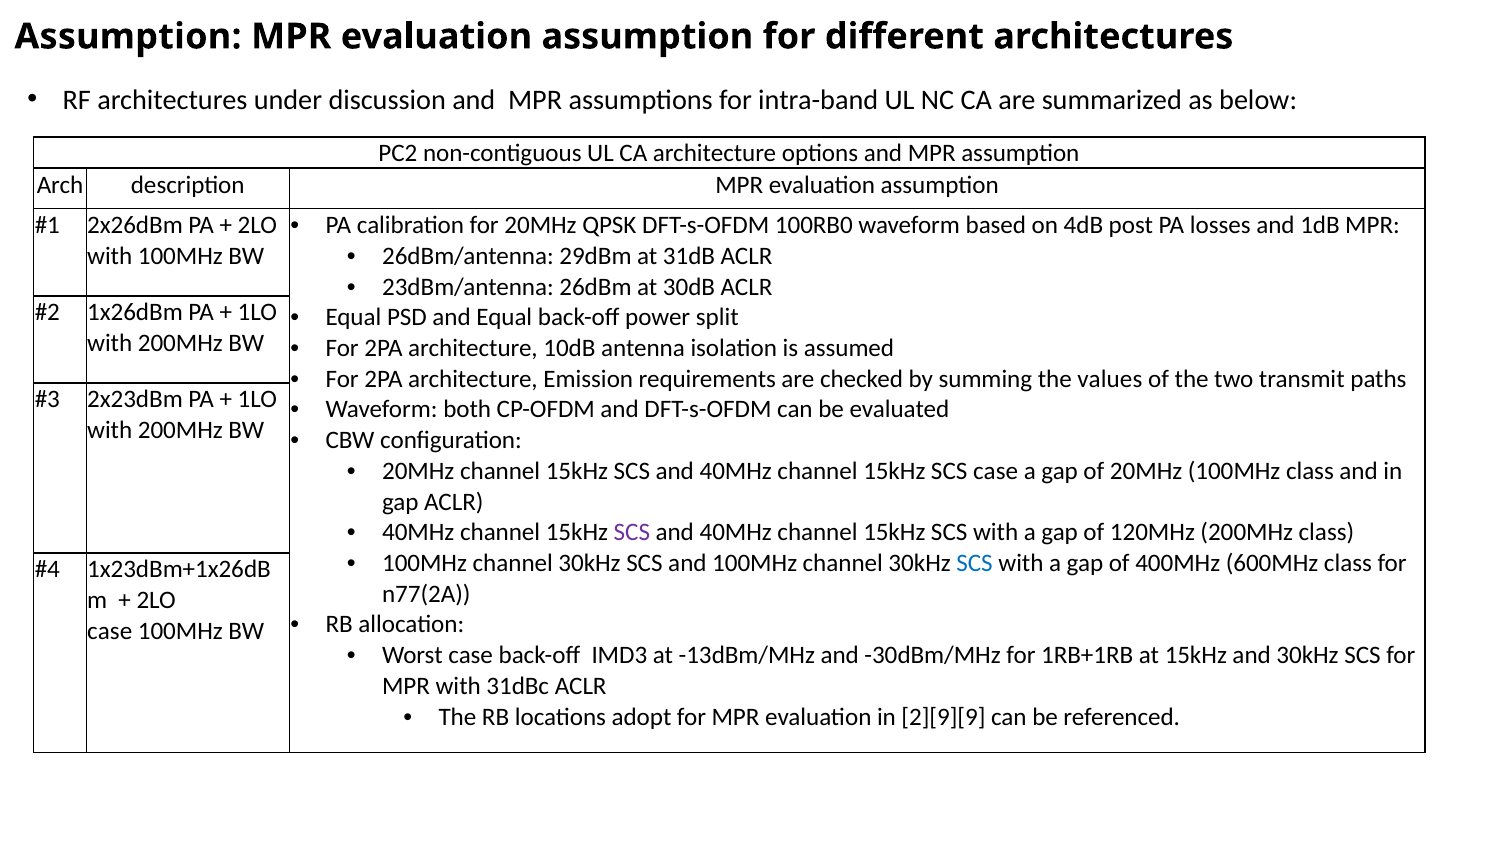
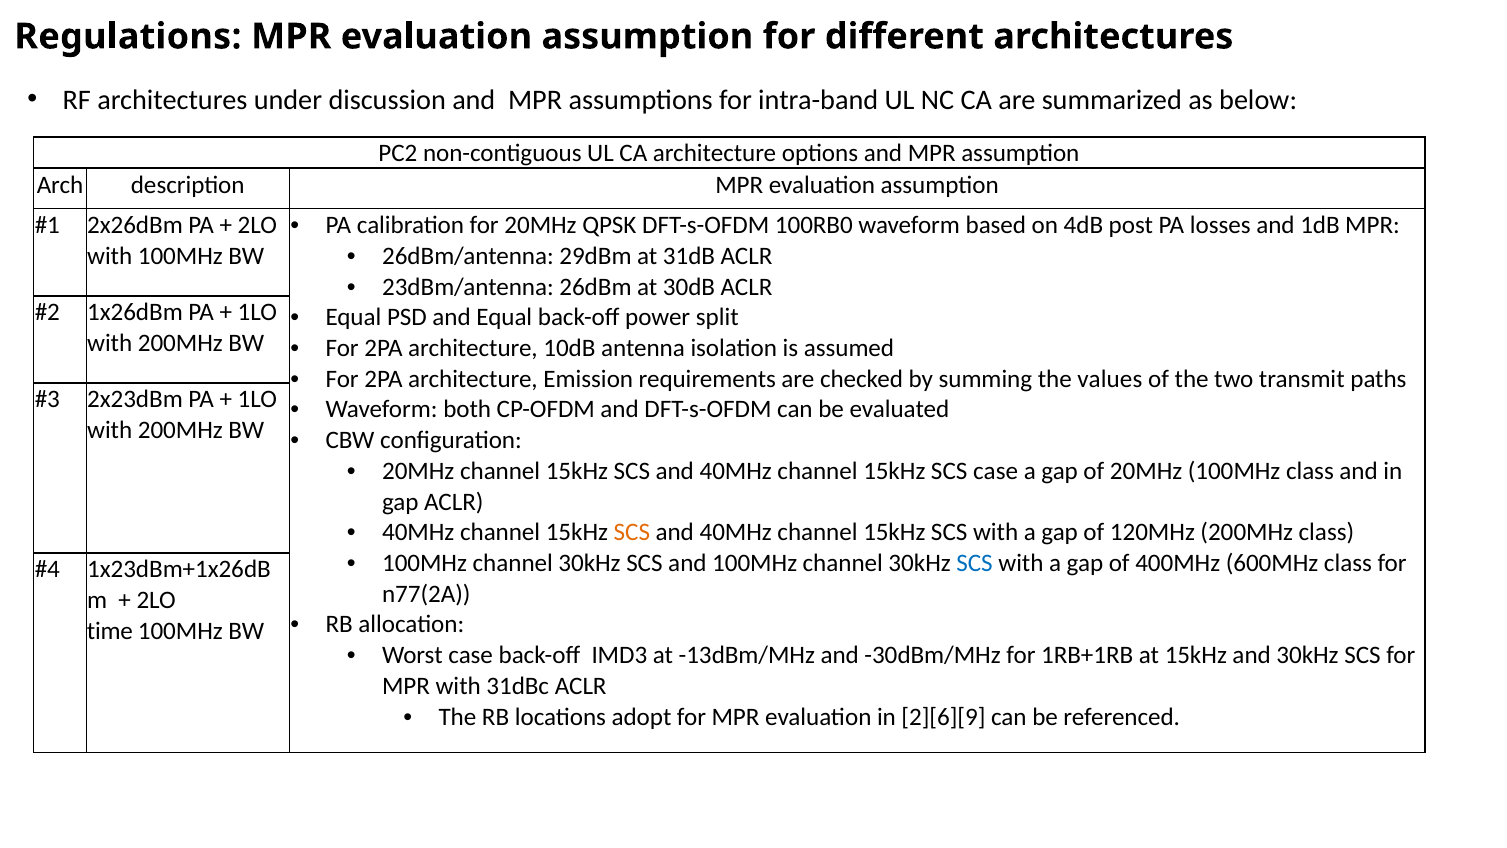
Assumption: Assumption -> Regulations (128, 37)
SCS colour: purple -> orange (632, 532)
case: case -> time (110, 631)
2][9][9: 2][9][9 -> 2][6][9 (943, 717)
